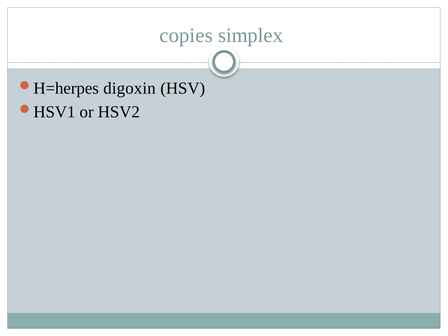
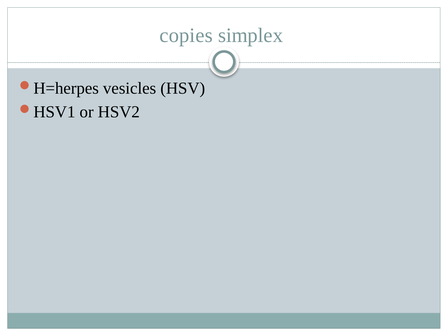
digoxin: digoxin -> vesicles (130, 88)
